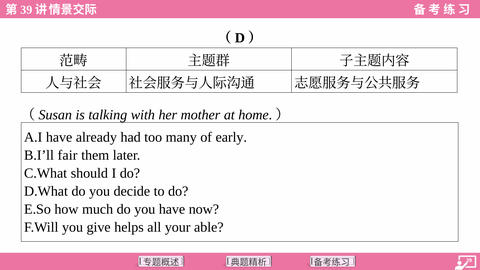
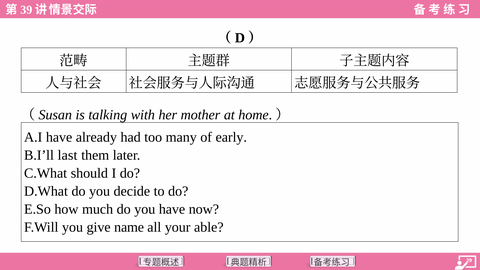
fair: fair -> last (68, 155)
helps: helps -> name (129, 227)
